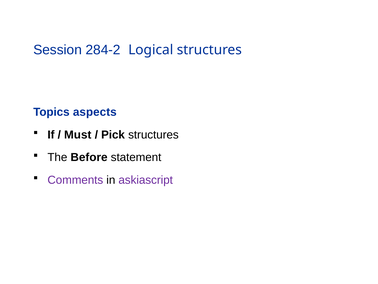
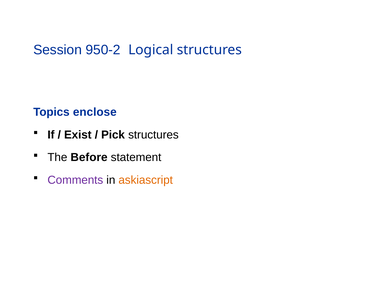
284-2: 284-2 -> 950-2 (103, 50)
aspects: aspects -> enclose (95, 112)
Must: Must -> Exist (78, 135)
askiascript colour: purple -> orange (146, 180)
